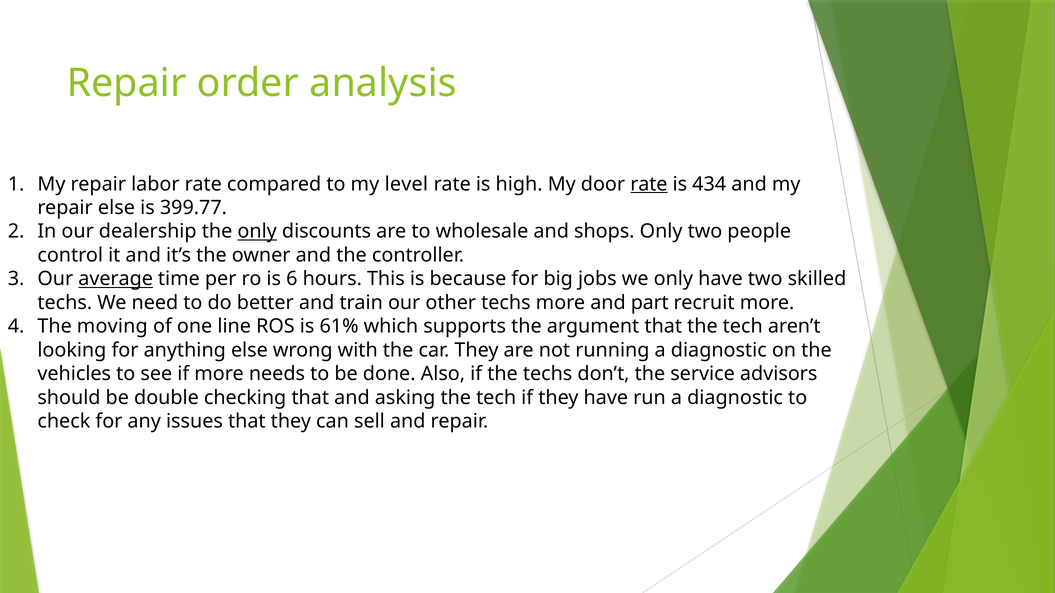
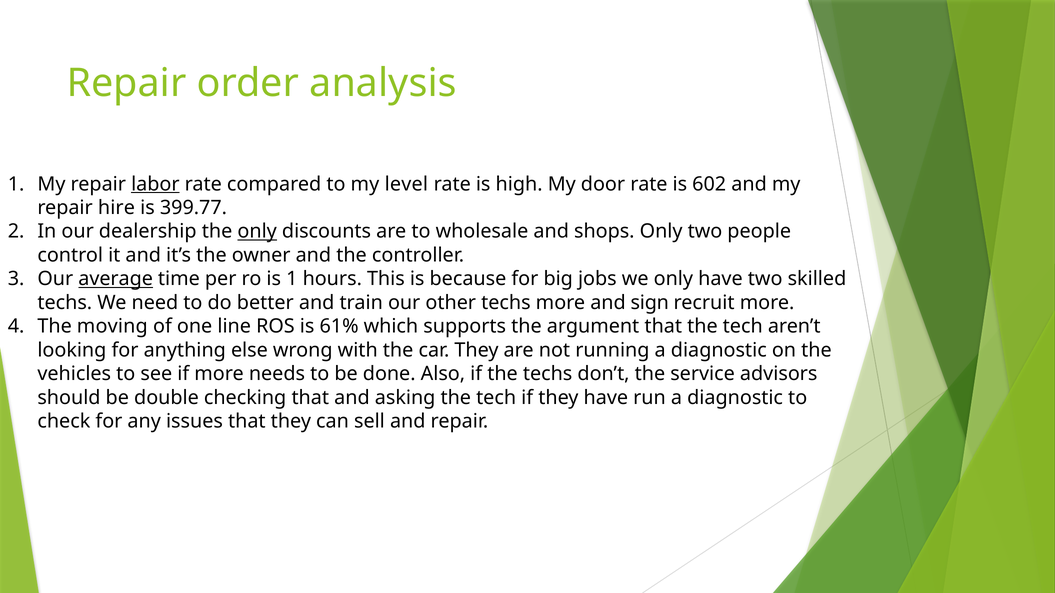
labor underline: none -> present (155, 184)
rate underline: present -> none (649, 184)
434: 434 -> 602 (709, 184)
repair else: else -> hire (116, 208)
is 6: 6 -> 1 (292, 279)
part: part -> sign (650, 303)
